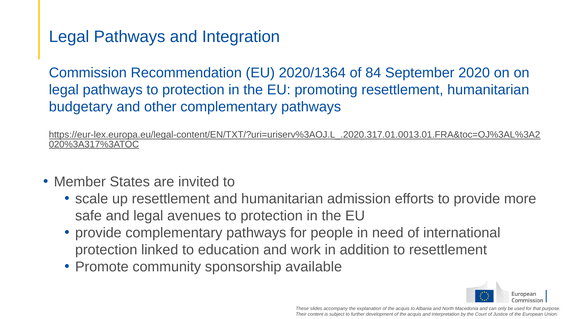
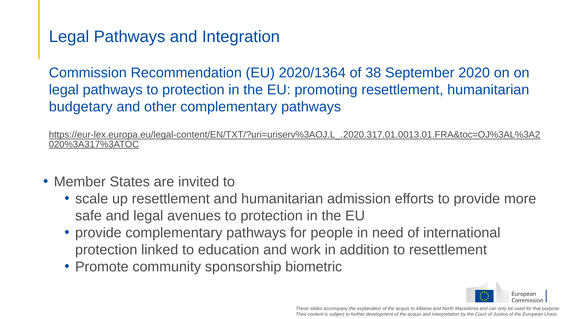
84: 84 -> 38 (373, 73)
available: available -> biometric (314, 267)
